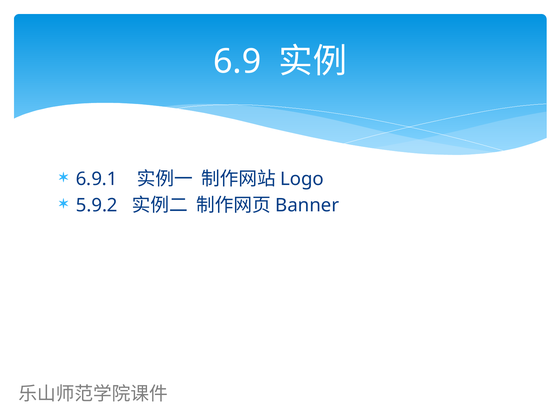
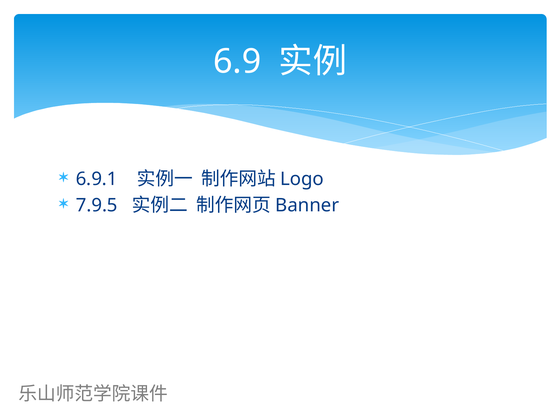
5.9.2: 5.9.2 -> 7.9.5 (97, 205)
